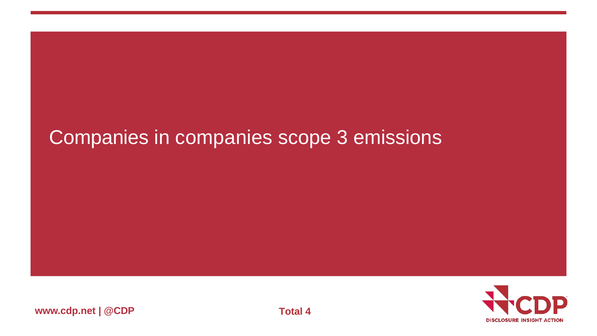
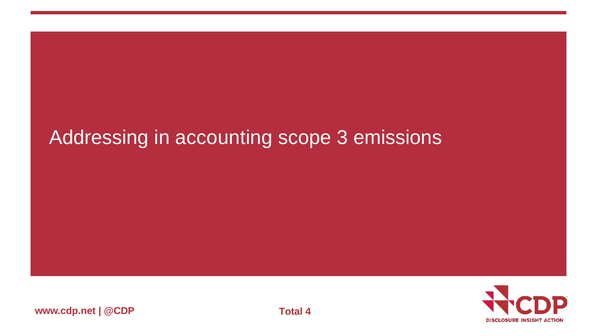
Companies: Companies -> Addressing (99, 138)
in companies: companies -> accounting (224, 138)
